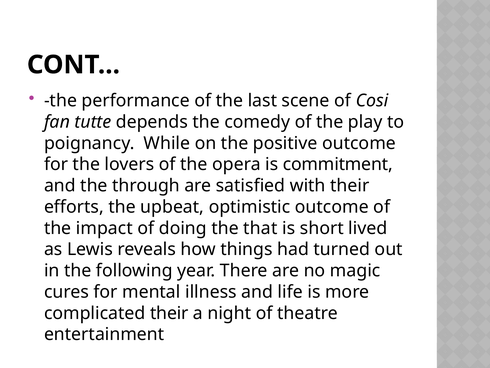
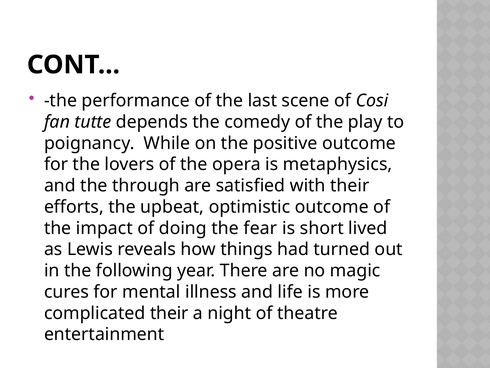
commitment: commitment -> metaphysics (338, 164)
that: that -> fear (260, 228)
